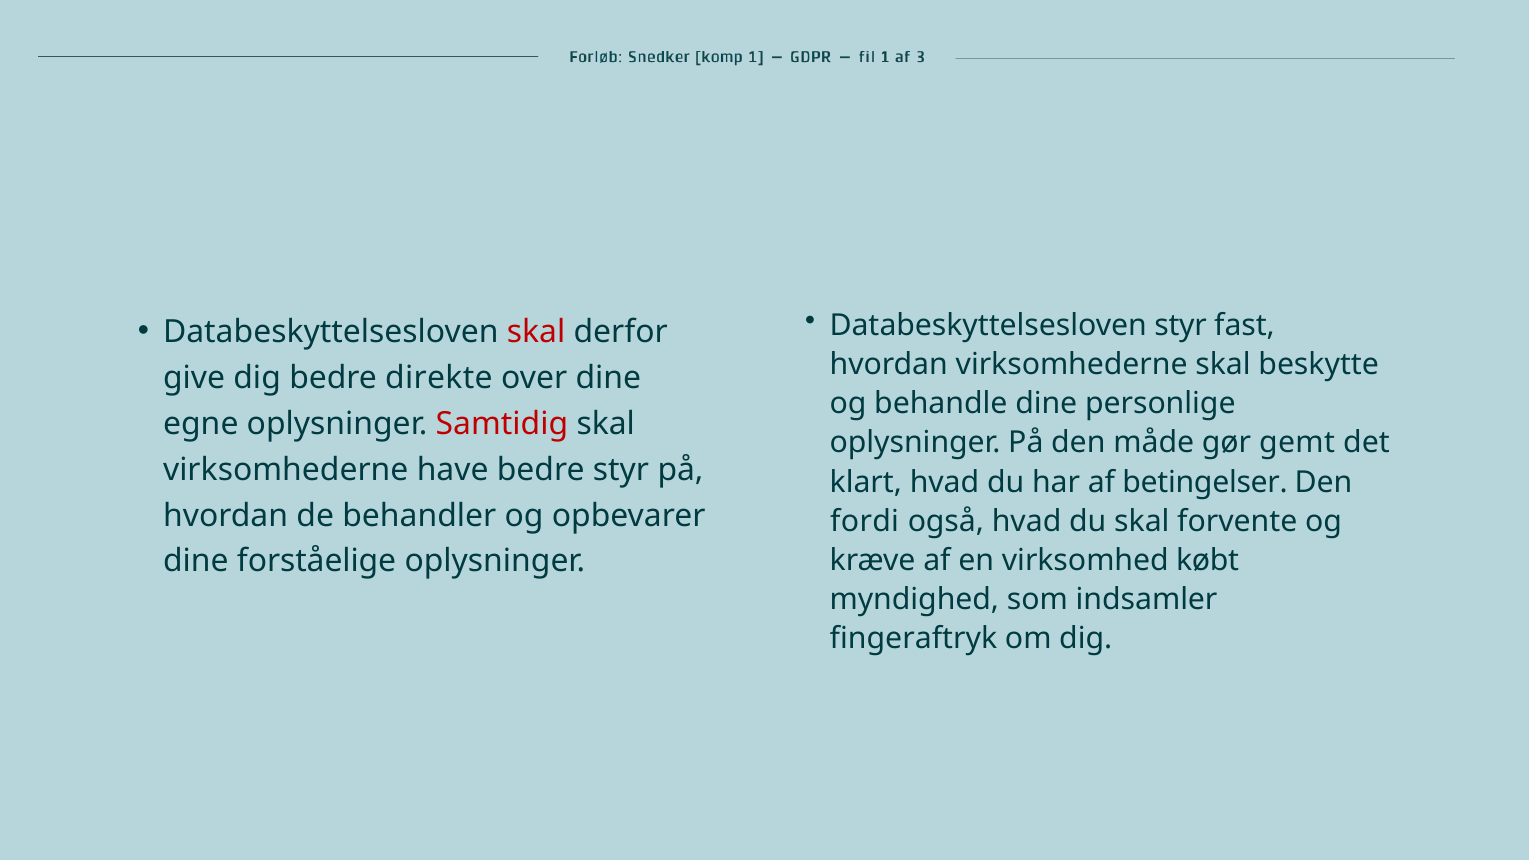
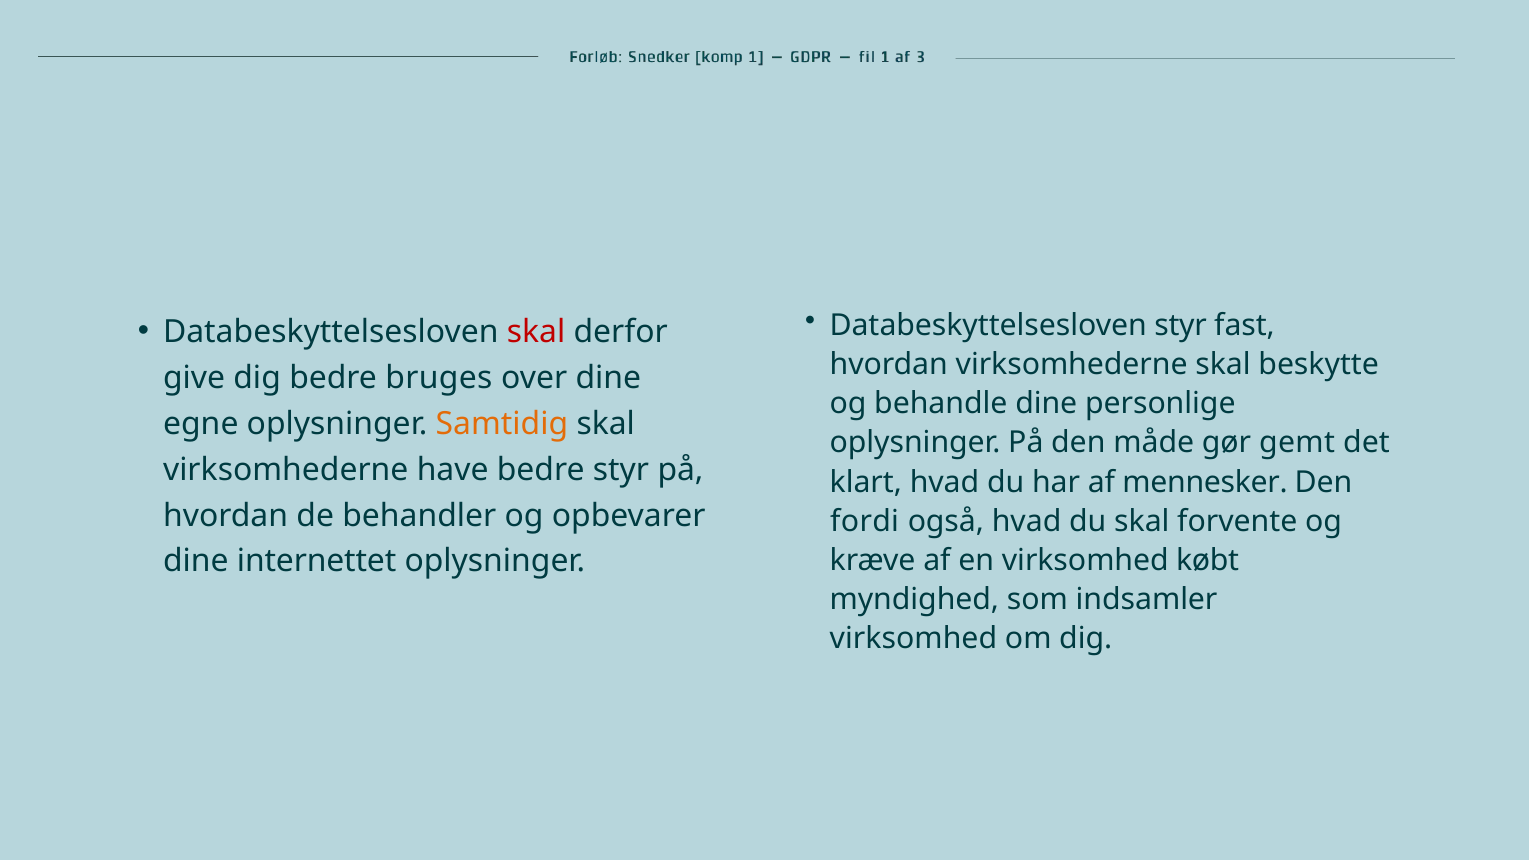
direkte: direkte -> bruges (439, 378)
Samtidig colour: red -> orange (502, 424)
betingelser: betingelser -> mennesker (1205, 482)
forståelige: forståelige -> internettet (317, 561)
fingeraftryk: fingeraftryk -> virksomhed (913, 639)
